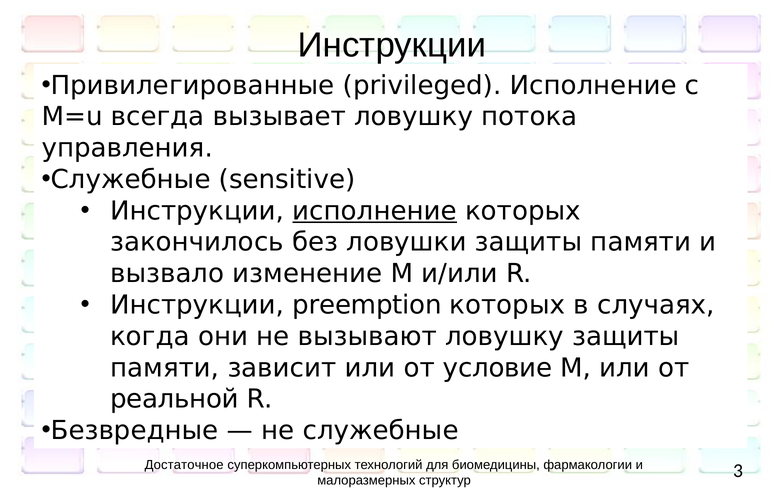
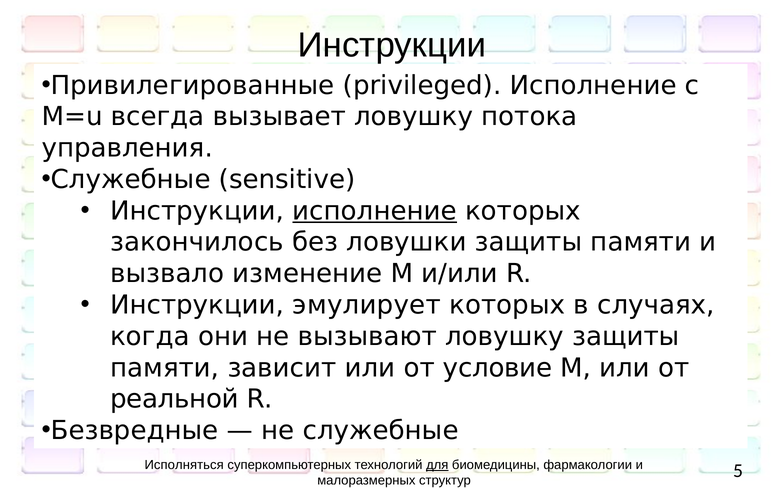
preemption: preemption -> эмулирует (367, 305)
Достаточное: Достаточное -> Исполняться (184, 465)
для underline: none -> present (437, 465)
3: 3 -> 5 (738, 471)
